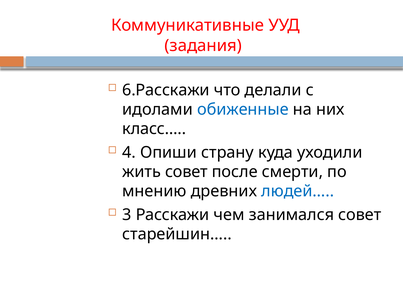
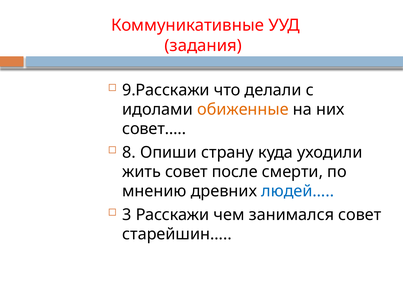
6.Расскажи: 6.Расскажи -> 9.Расскажи (166, 90)
обиженные colour: blue -> orange (243, 110)
класс…: класс… -> совет… (154, 129)
4: 4 -> 8 (129, 152)
